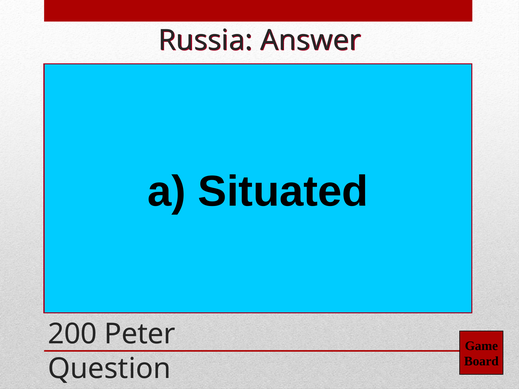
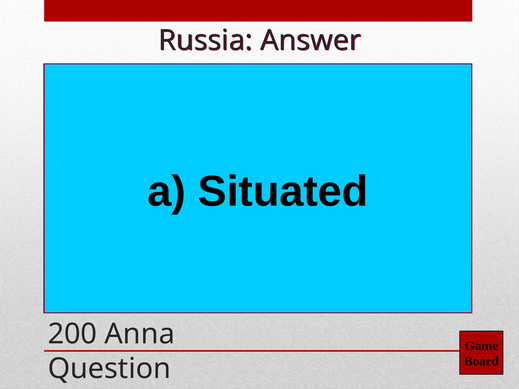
Peter: Peter -> Anna (140, 334)
